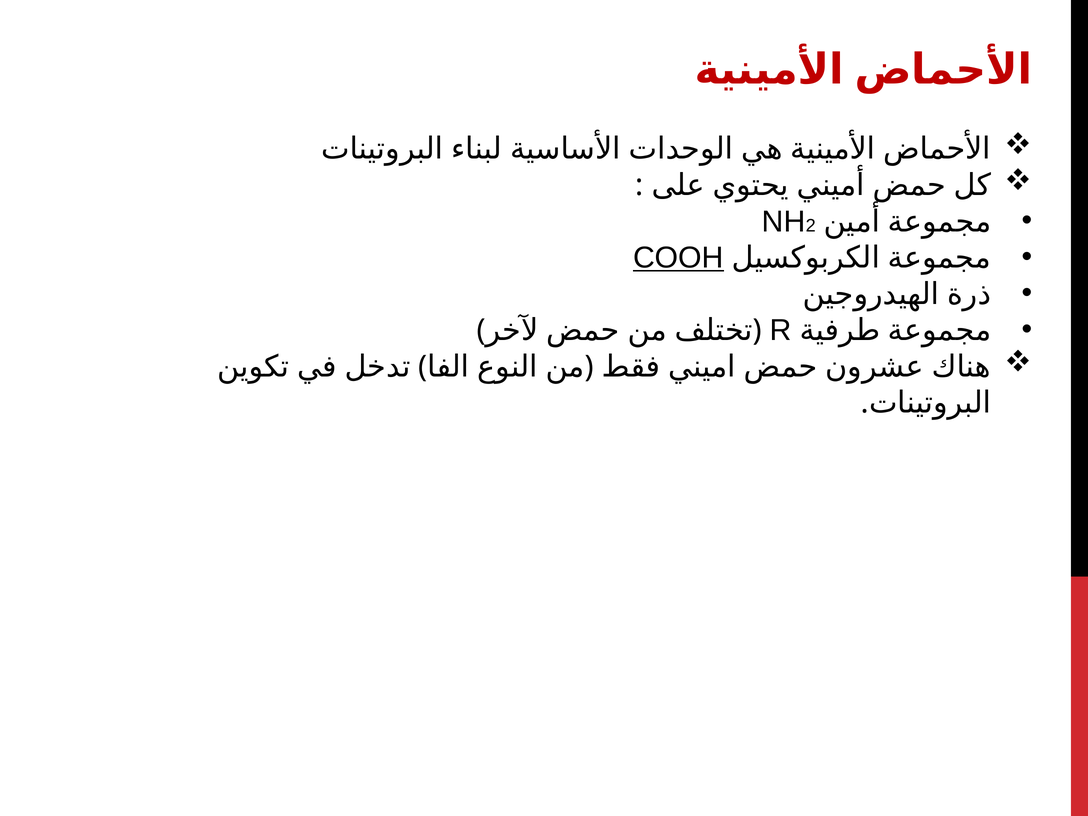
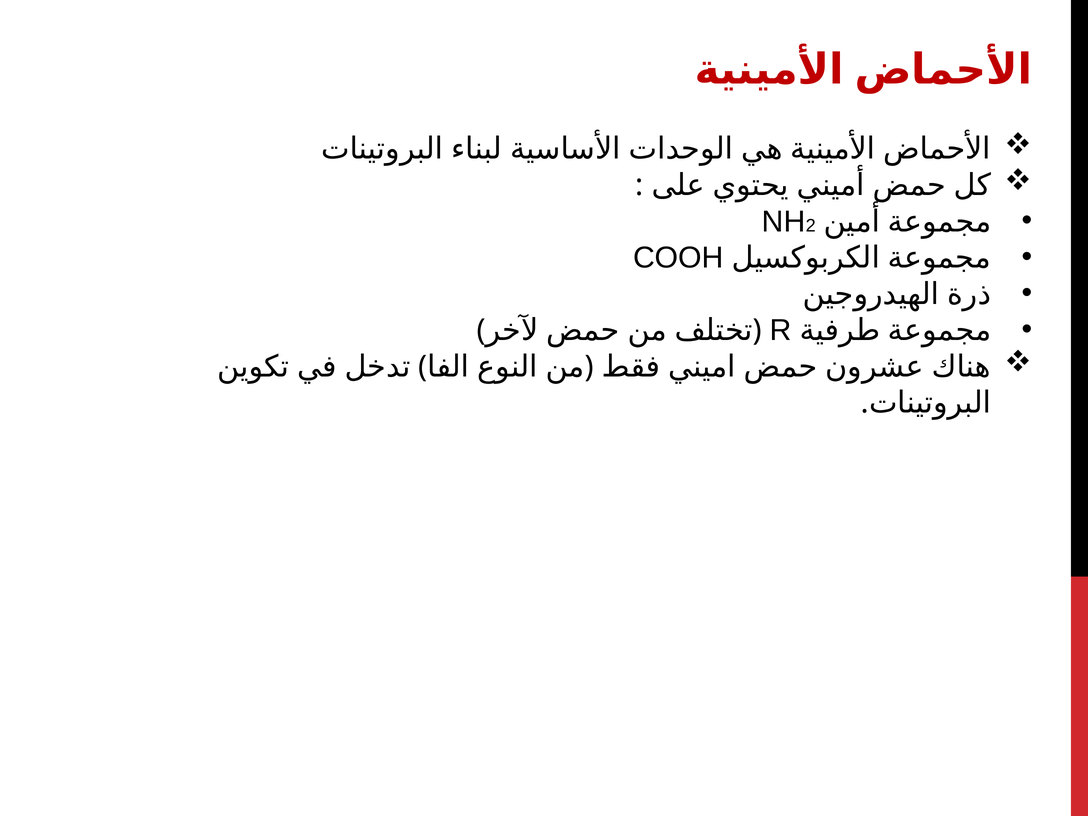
COOH underline: present -> none (678, 258)
